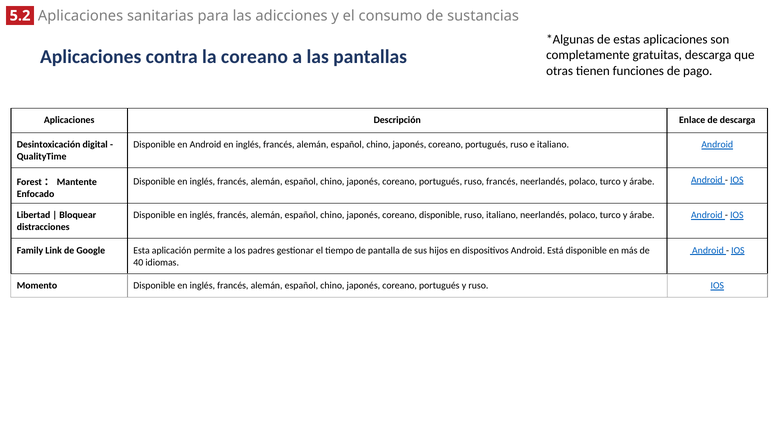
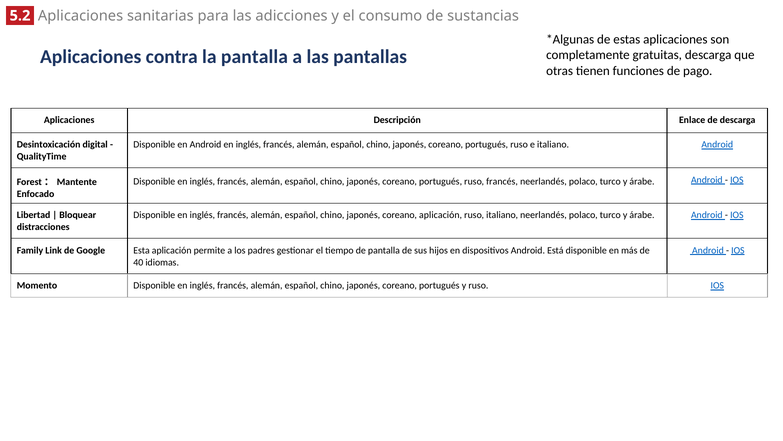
la coreano: coreano -> pantalla (254, 57)
coreano disponible: disponible -> aplicación (441, 215)
